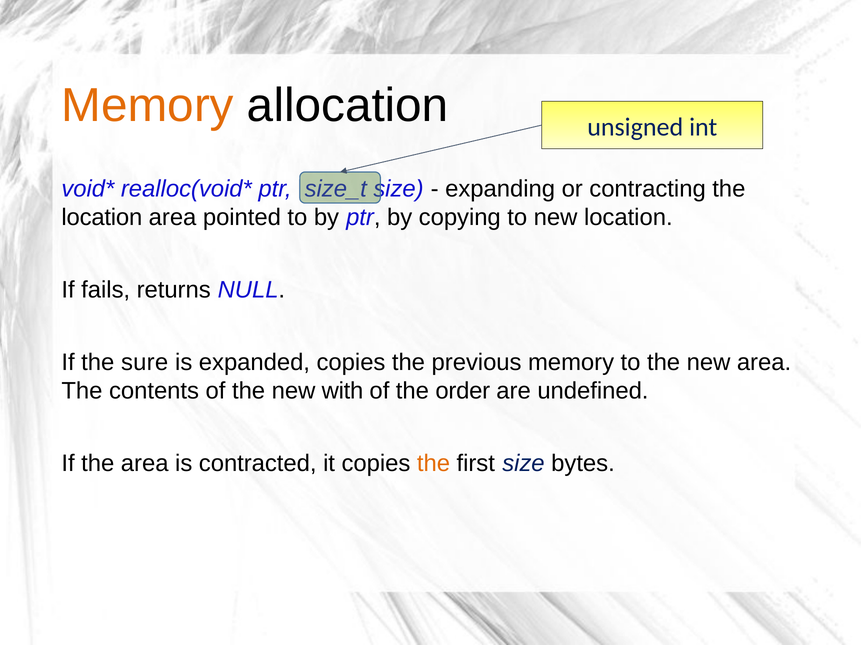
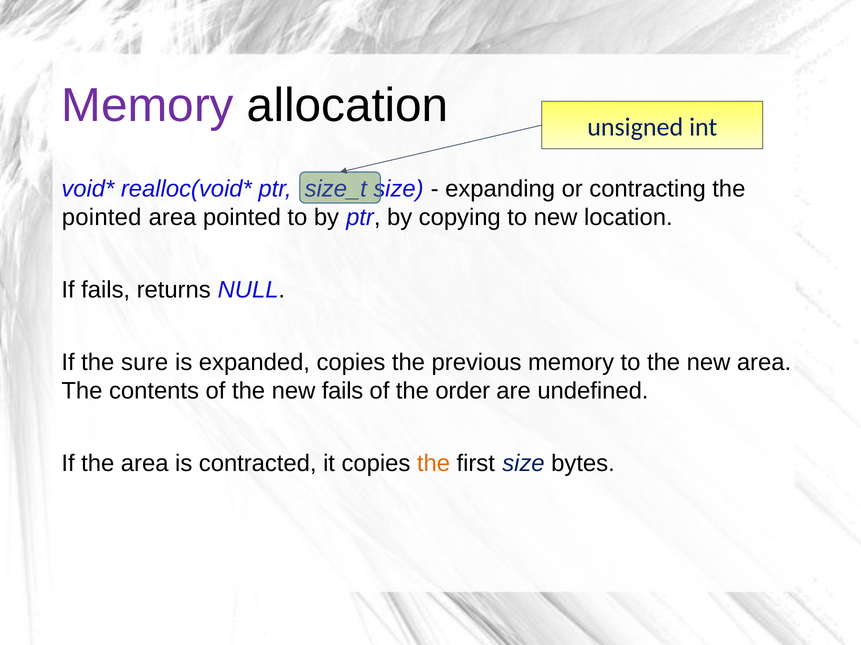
Memory colour: orange -> purple (148, 105)
location: location -> pointed (102, 218)
new with: with -> fails (343, 391)
